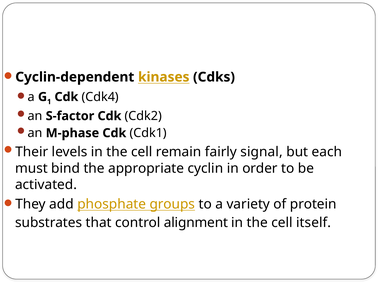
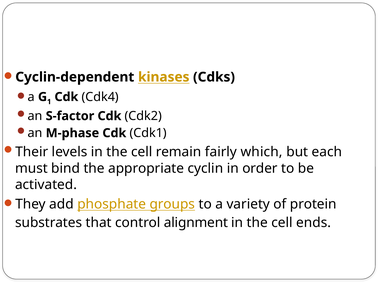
signal: signal -> which (262, 152)
itself: itself -> ends (314, 223)
